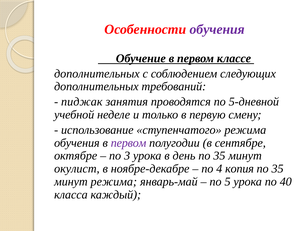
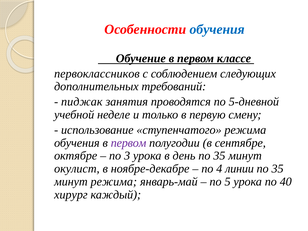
обучения colour: purple -> blue (217, 29)
дополнительных: дополнительных -> первоклассников (97, 74)
копия: копия -> линии (240, 169)
класса: класса -> хирург (71, 195)
